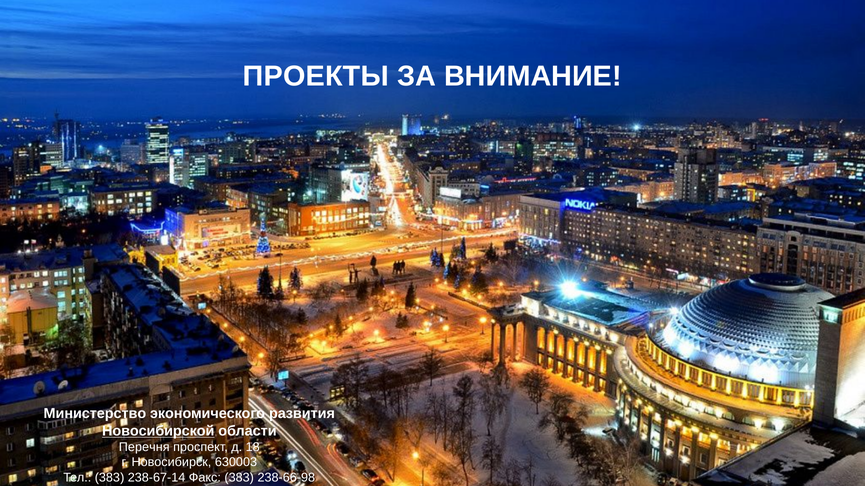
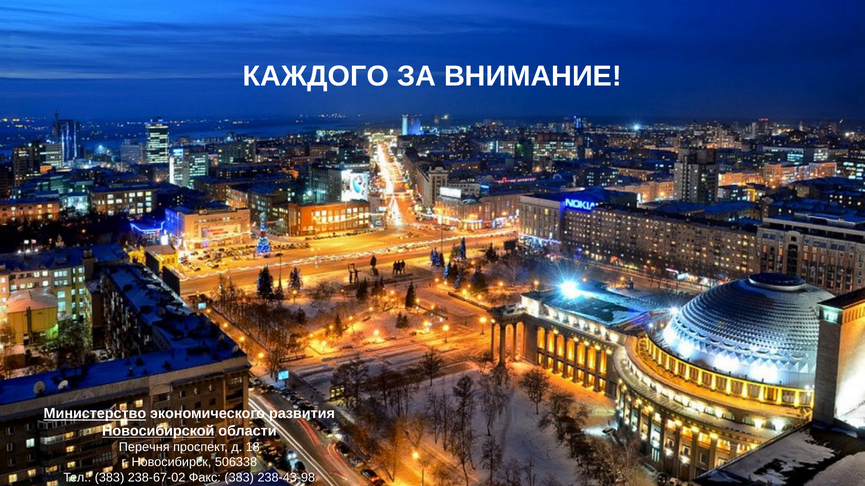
ПРОЕКТЫ: ПРОЕКТЫ -> КАЖДОГО (316, 76)
Министерство underline: none -> present (95, 414)
630003: 630003 -> 506338 (236, 463)
238-67-14: 238-67-14 -> 238-67-02 (157, 478)
238-66-98: 238-66-98 -> 238-43-98 (286, 478)
